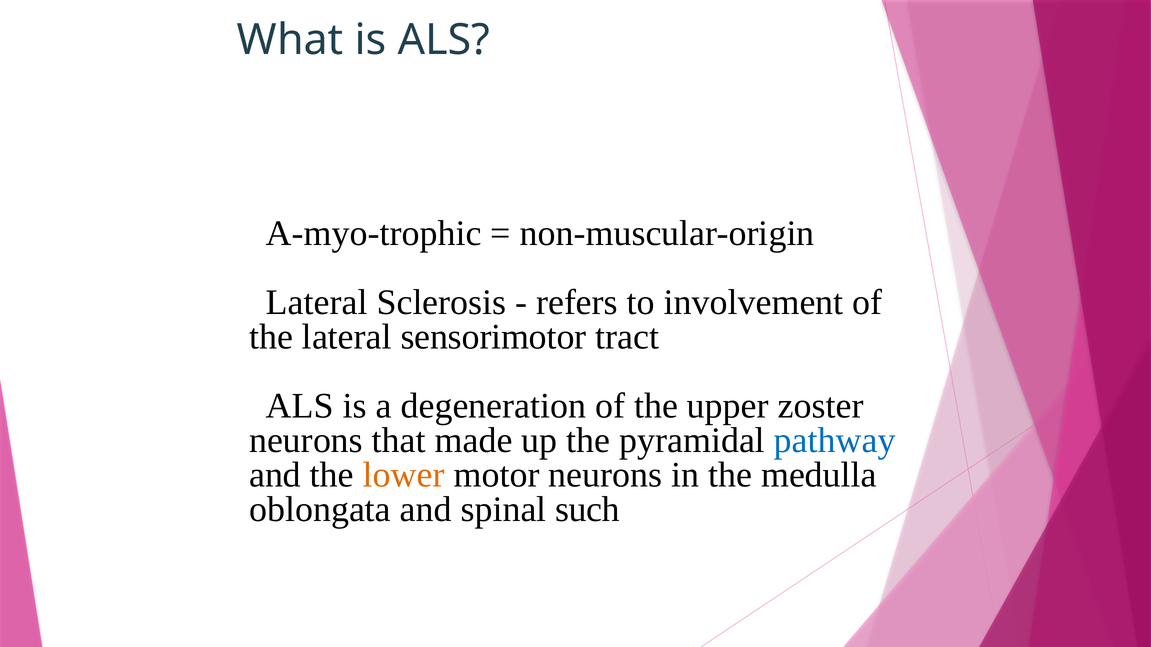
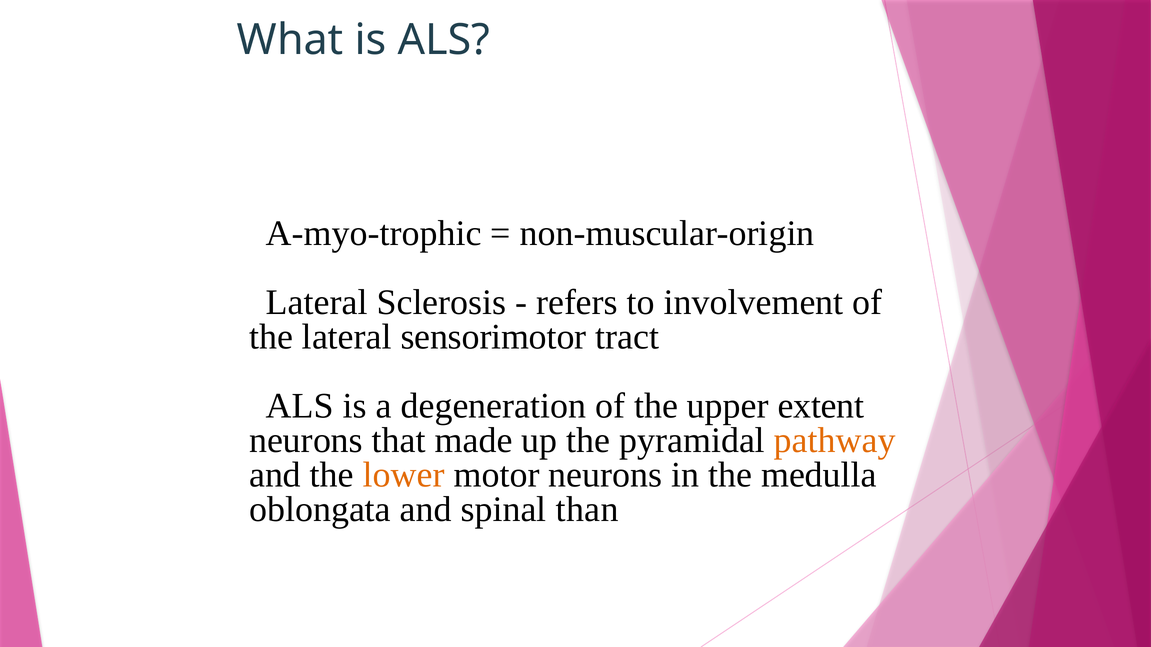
zoster: zoster -> extent (821, 406)
pathway colour: blue -> orange (835, 441)
such: such -> than (587, 510)
